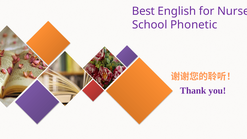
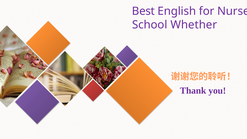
Phonetic: Phonetic -> Whether (194, 25)
